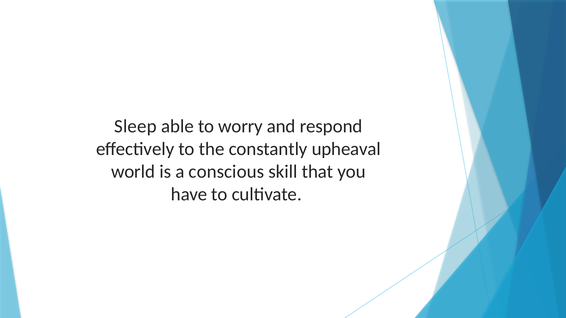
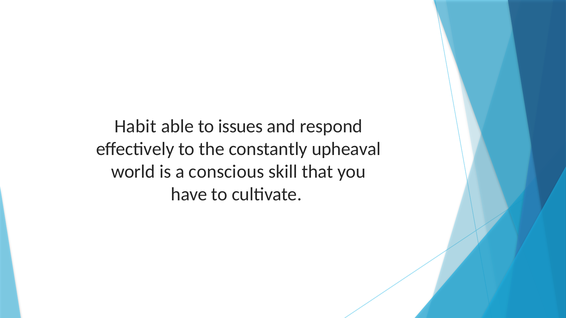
Sleep: Sleep -> Habit (135, 127)
worry: worry -> issues (240, 127)
